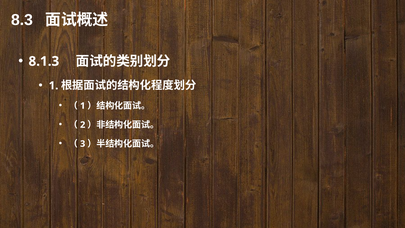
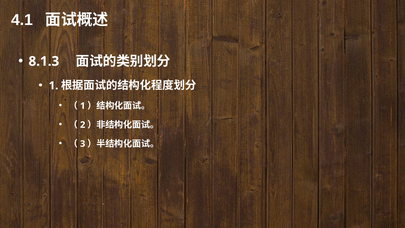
8.3: 8.3 -> 4.1 (22, 20)
